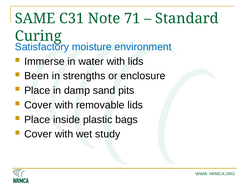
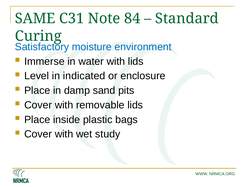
71: 71 -> 84 (132, 19)
Been: Been -> Level (37, 76)
strengths: strengths -> indicated (84, 76)
